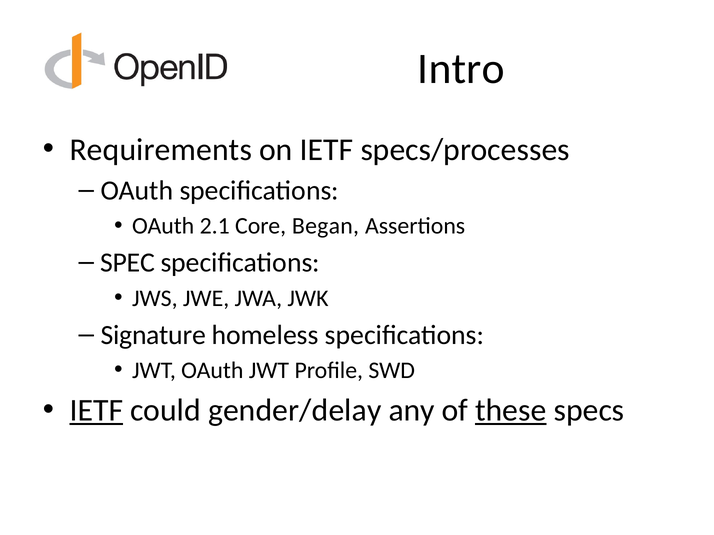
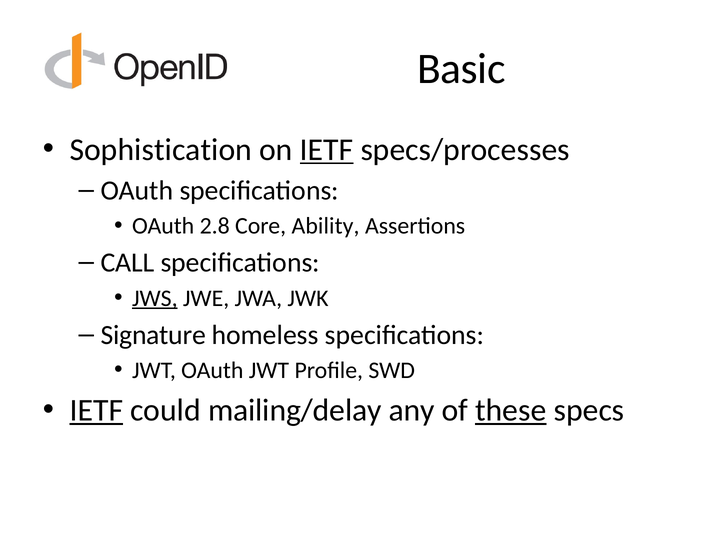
Intro: Intro -> Basic (461, 69)
Requirements: Requirements -> Sophistication (161, 150)
IETF underline: none -> present (327, 150)
2.1: 2.1 -> 2.8 (215, 226)
Began: Began -> Ability (326, 226)
SPEC: SPEC -> CALL (128, 263)
JWS underline: none -> present (155, 298)
gender/delay: gender/delay -> mailing/delay (295, 411)
